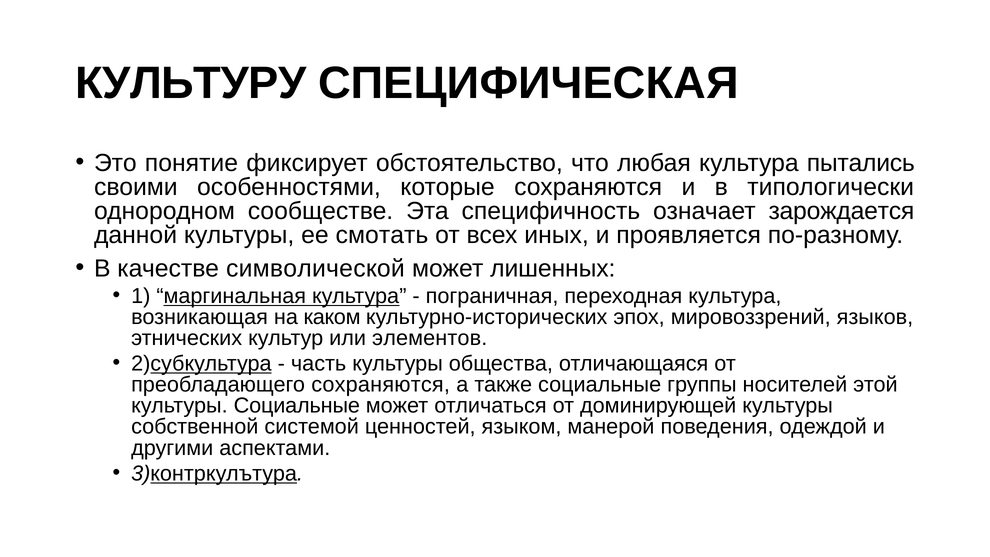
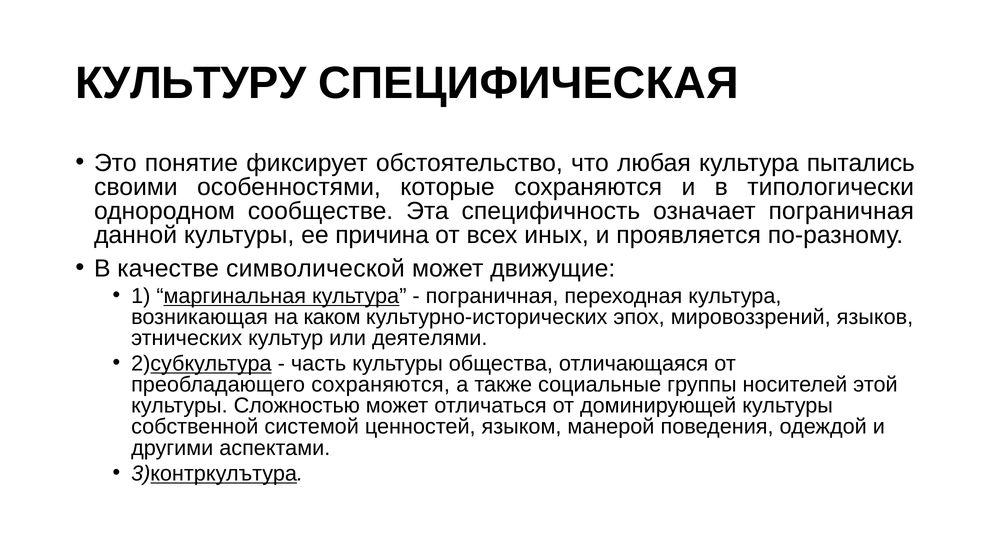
означает зарождается: зарождается -> пограничная (841, 211)
смотать: смотать -> причина (382, 235)
лишенных: лишенных -> движущие (553, 269)
элементов: элементов -> деятелями (430, 338)
культуры Социальные: Социальные -> Сложностью (297, 406)
